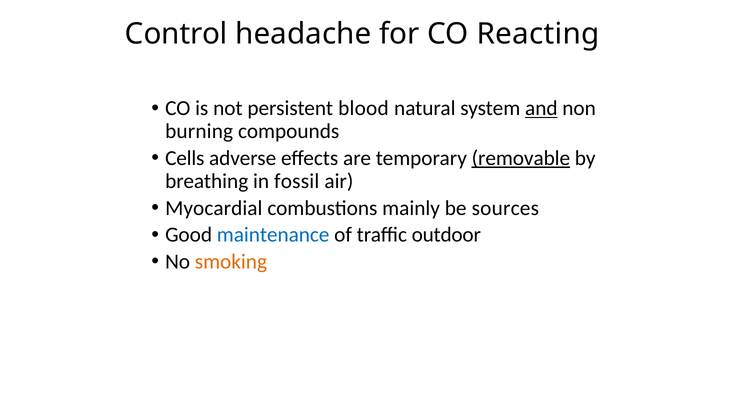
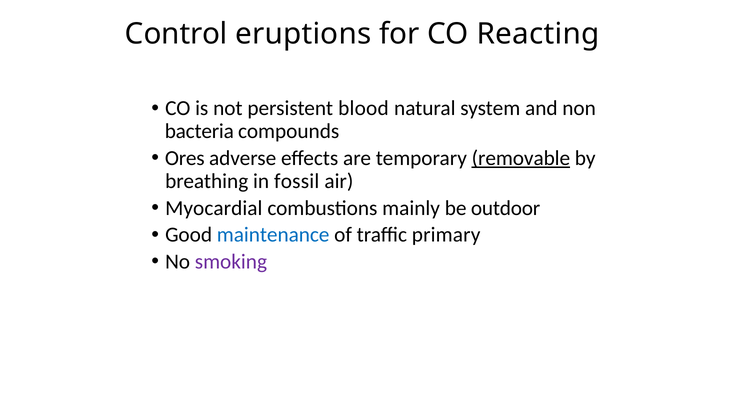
headache: headache -> eruptions (303, 34)
and underline: present -> none (541, 108)
burning: burning -> bacteria (199, 131)
Cells: Cells -> Ores (185, 158)
sources: sources -> outdoor (506, 208)
outdoor: outdoor -> primary (446, 235)
smoking colour: orange -> purple (231, 261)
